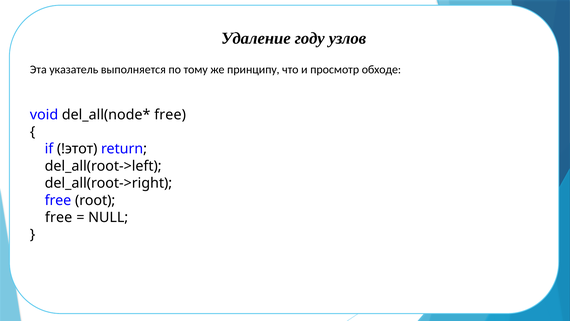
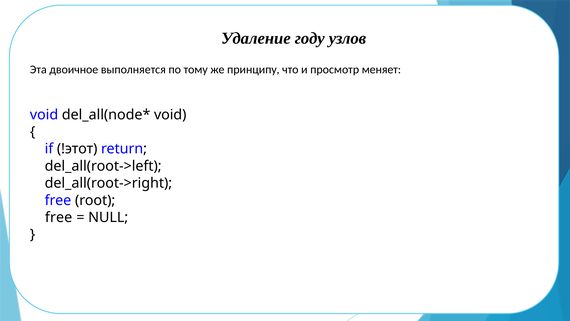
указатель: указатель -> двоичное (74, 69)
обходе: обходе -> меняет (381, 69)
free: free -> void (170, 115)
